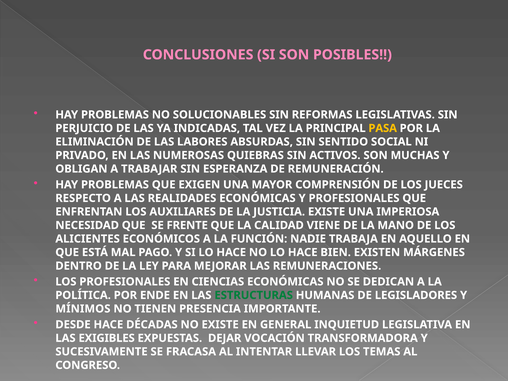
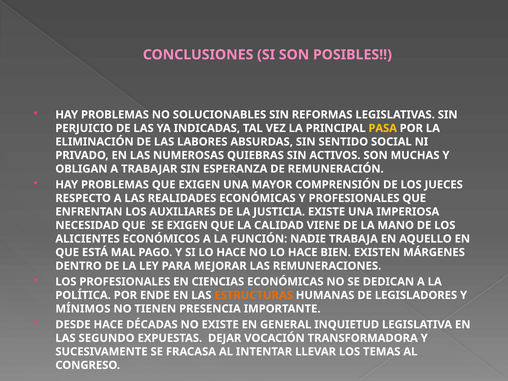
SE FRENTE: FRENTE -> EXIGEN (187, 225)
ESTRUCTURAS colour: green -> orange (254, 295)
EXIGIBLES: EXIGIBLES -> SEGUNDO (107, 338)
